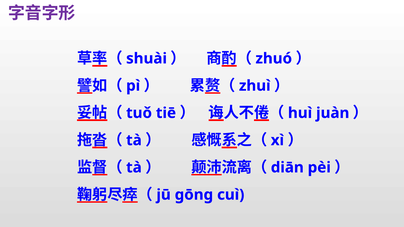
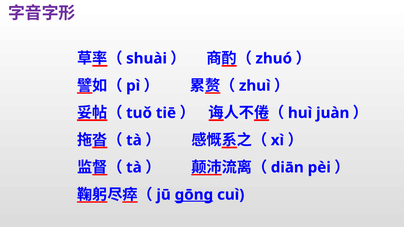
gōng underline: none -> present (194, 195)
